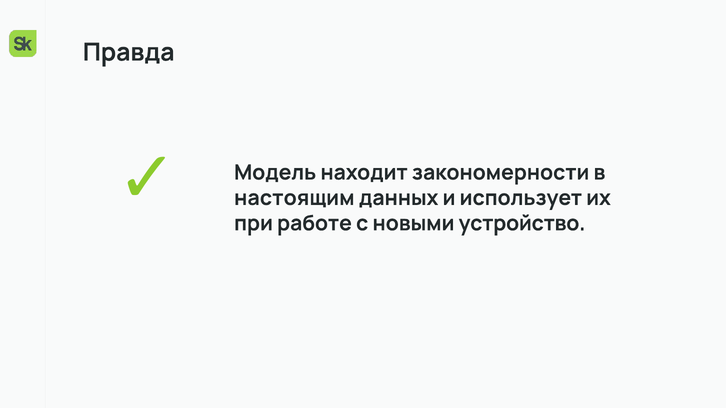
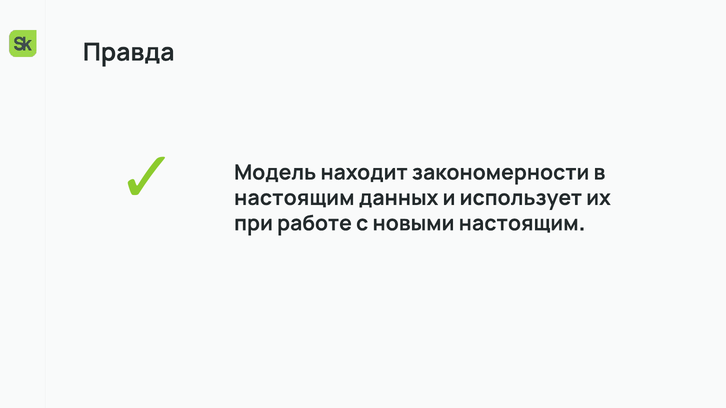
новыми устройство: устройство -> настоящим (522, 224)
